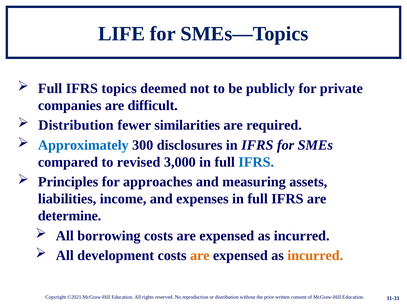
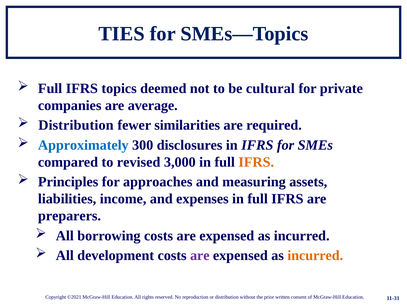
LIFE: LIFE -> TIES (122, 34)
publicly: publicly -> cultural (270, 88)
difficult: difficult -> average (153, 105)
IFRS colour: blue -> orange (256, 162)
determine: determine -> preparers (70, 215)
are colour: orange -> purple (200, 255)
